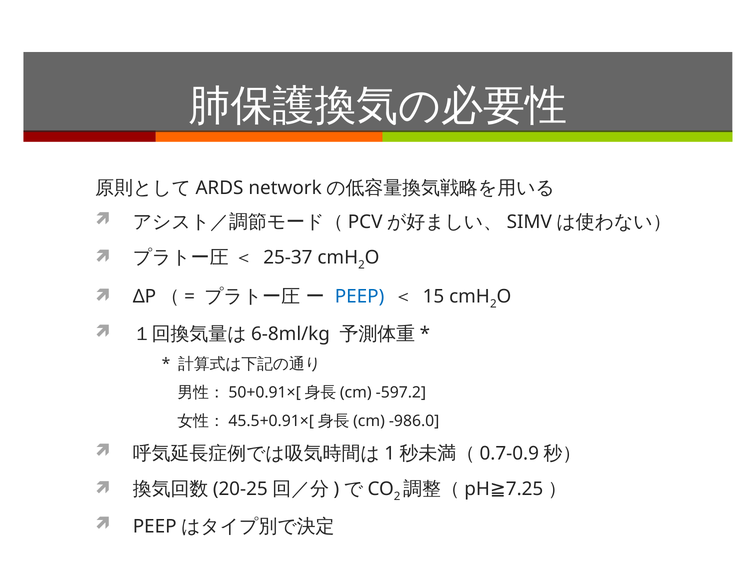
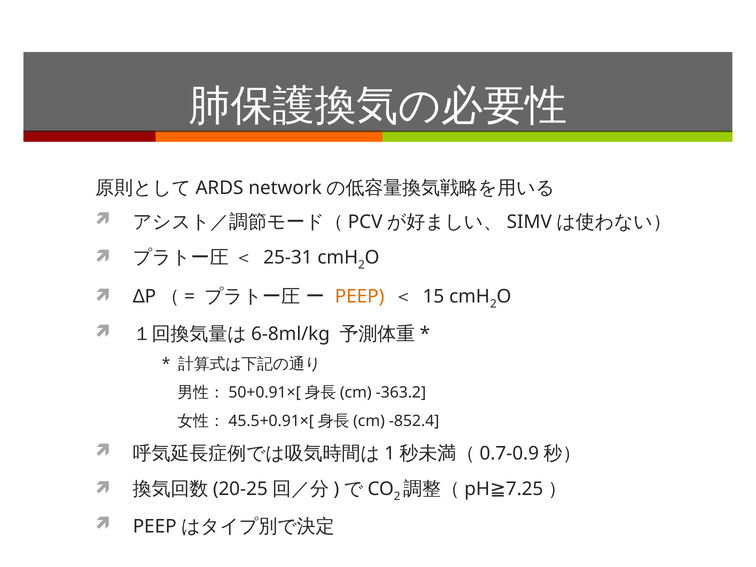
25-37: 25-37 -> 25-31 (288, 258)
PEEP colour: blue -> orange (360, 297)
-597.2: -597.2 -> -363.2 (401, 393)
-986.0: -986.0 -> -852.4 (414, 421)
